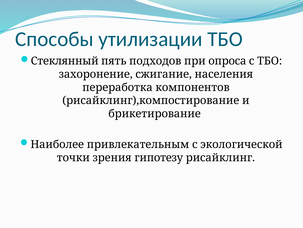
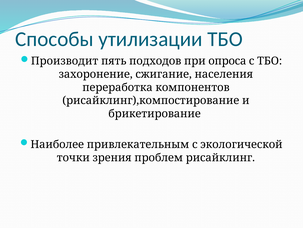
Стеклянный: Стеклянный -> Производит (65, 61)
гипотезу: гипотезу -> проблем (159, 157)
